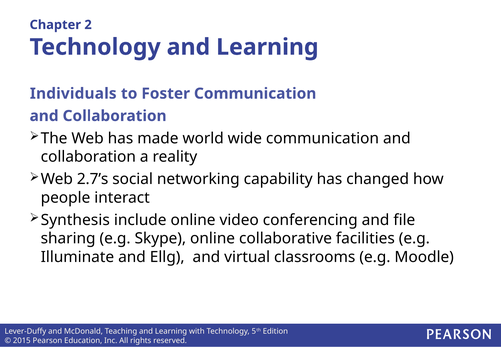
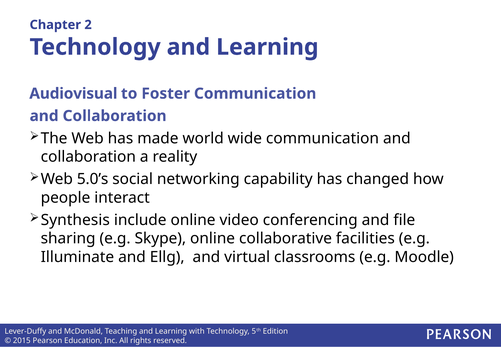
Individuals: Individuals -> Audiovisual (73, 94)
2.7’s: 2.7’s -> 5.0’s (93, 179)
